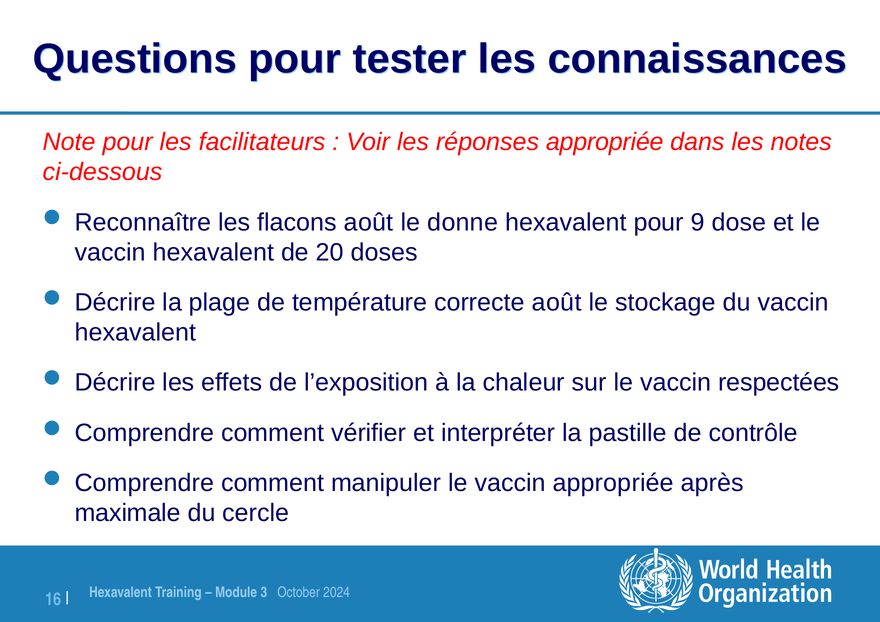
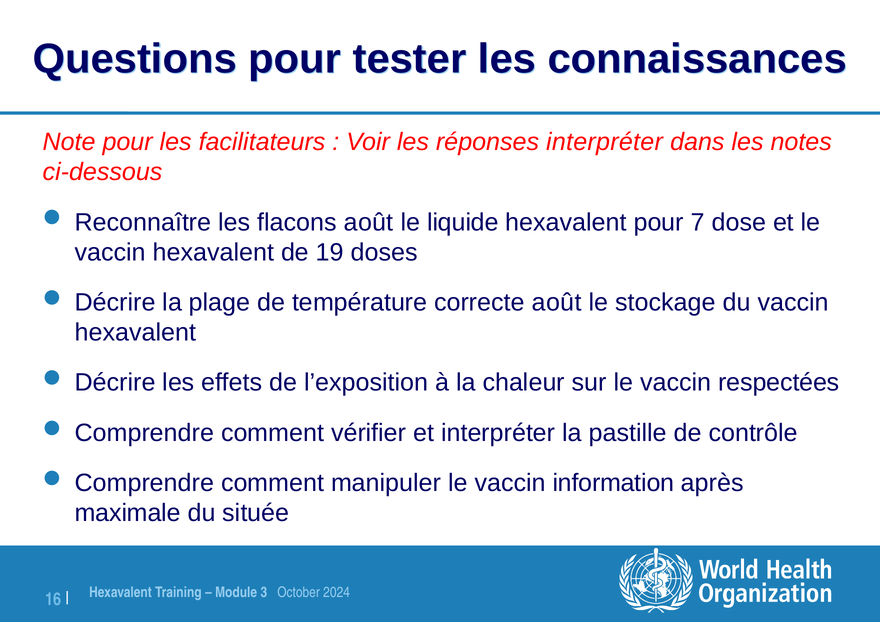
réponses appropriée: appropriée -> interpréter (604, 142)
donne: donne -> liquide (463, 222)
9: 9 -> 7 (698, 222)
20: 20 -> 19 (330, 252)
vaccin appropriée: appropriée -> information (613, 483)
cercle: cercle -> située (256, 513)
